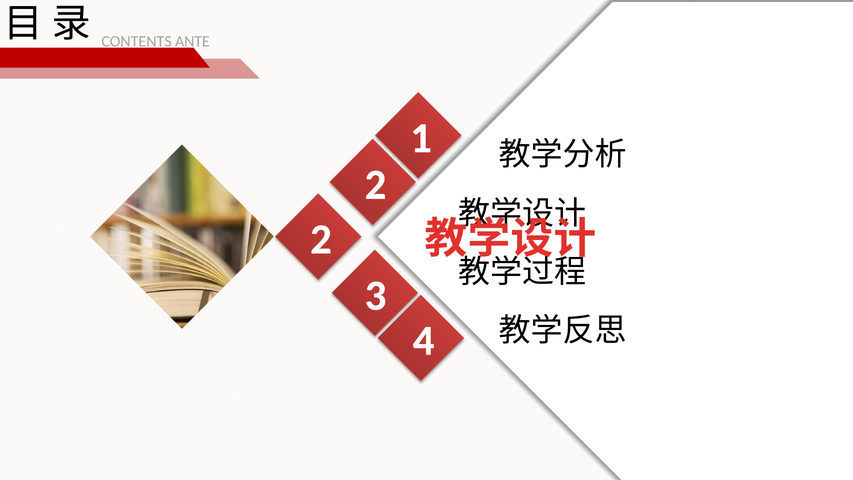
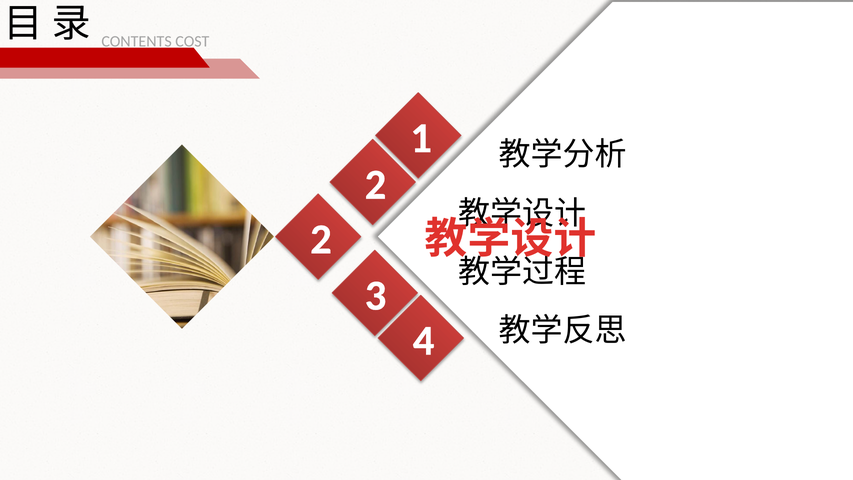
ANTE: ANTE -> COST (192, 42)
